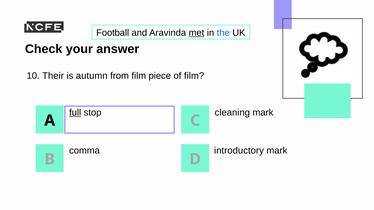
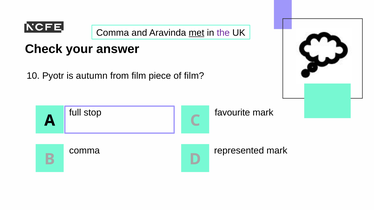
Football: Football -> Comma (113, 33)
the colour: blue -> purple (223, 33)
Their: Their -> Pyotr (53, 76)
full underline: present -> none (75, 113)
cleaning: cleaning -> favourite (232, 113)
introductory: introductory -> represented (239, 151)
